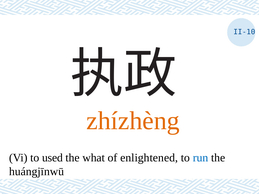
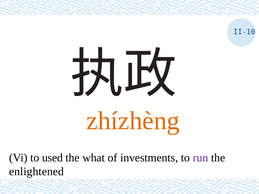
enlightened: enlightened -> investments (149, 158)
run colour: blue -> purple (200, 158)
huángjīnwū: huángjīnwū -> enlightened (36, 172)
